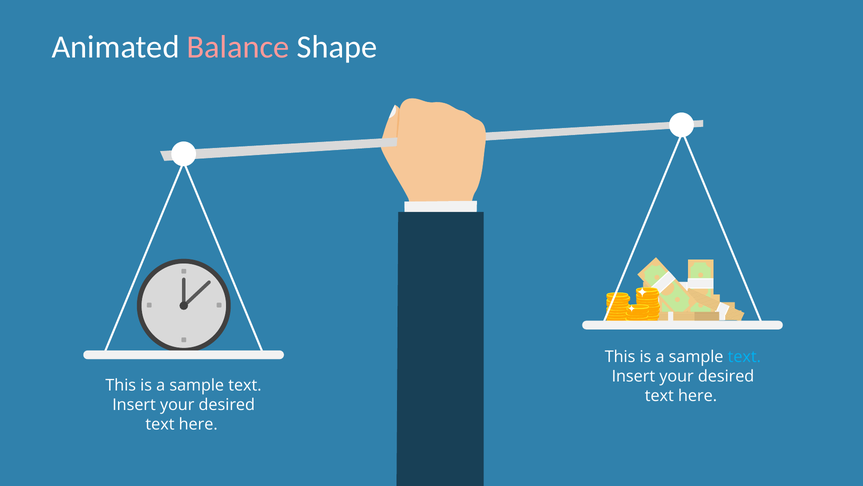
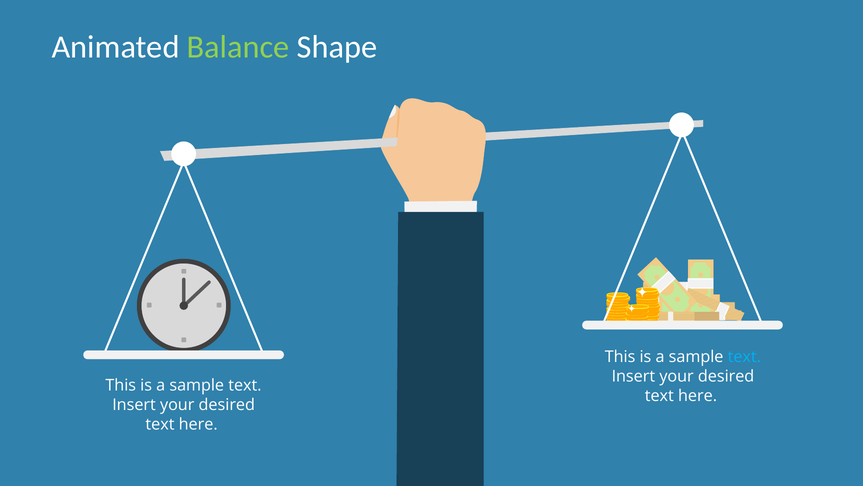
Balance colour: pink -> light green (238, 47)
